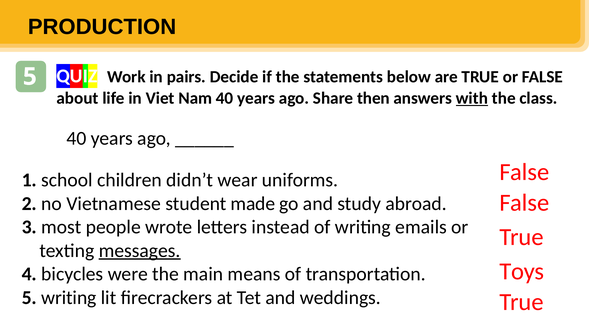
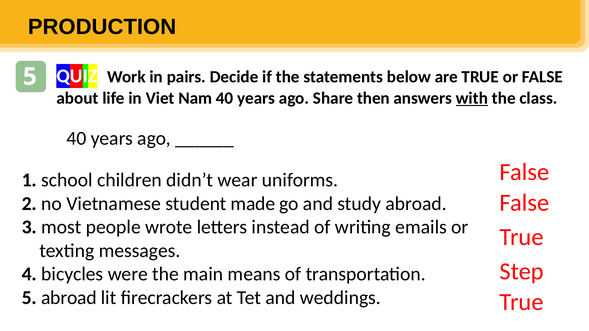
messages underline: present -> none (140, 251)
Toys: Toys -> Step (522, 272)
5 writing: writing -> abroad (69, 298)
